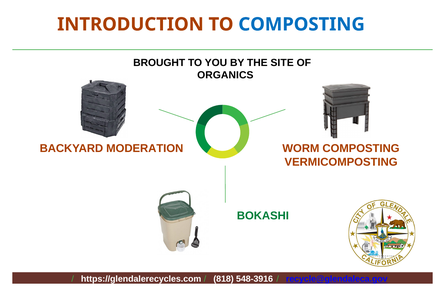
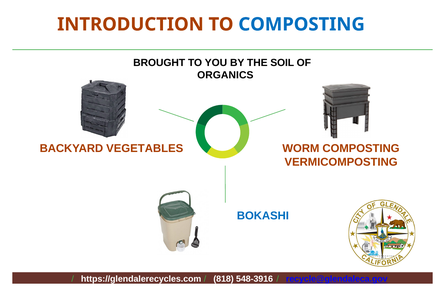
SITE: SITE -> SOIL (282, 63)
MODERATION: MODERATION -> VEGETABLES (145, 148)
BOKASHI colour: green -> blue (263, 216)
